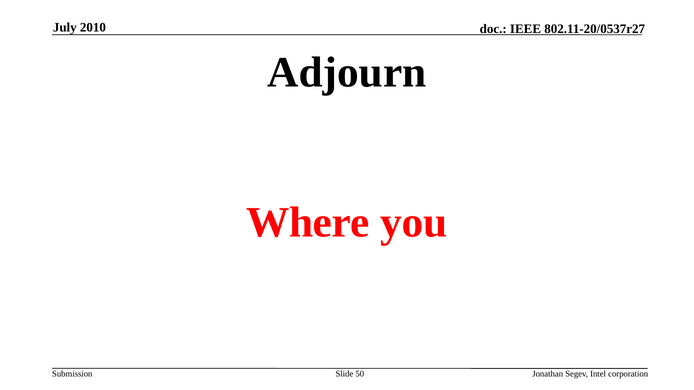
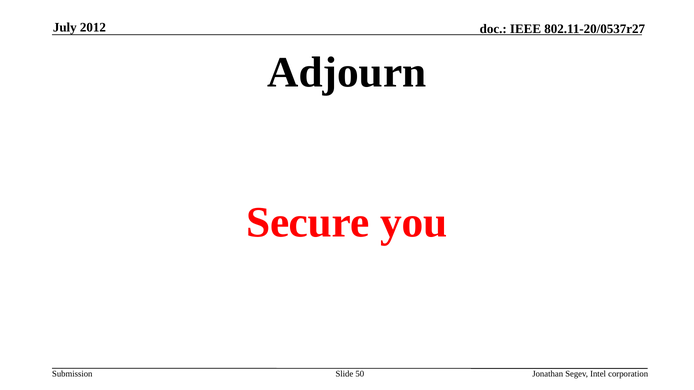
2010: 2010 -> 2012 (93, 28)
Where: Where -> Secure (308, 223)
